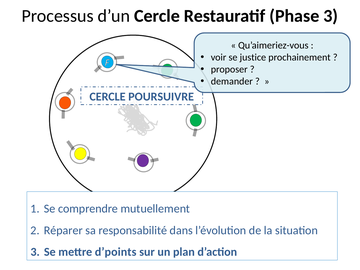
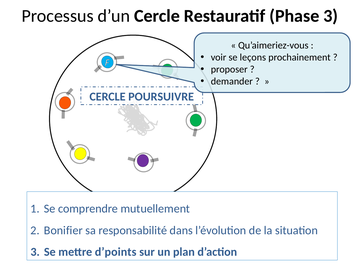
justice: justice -> leçons (253, 57)
Réparer: Réparer -> Bonifier (63, 230)
